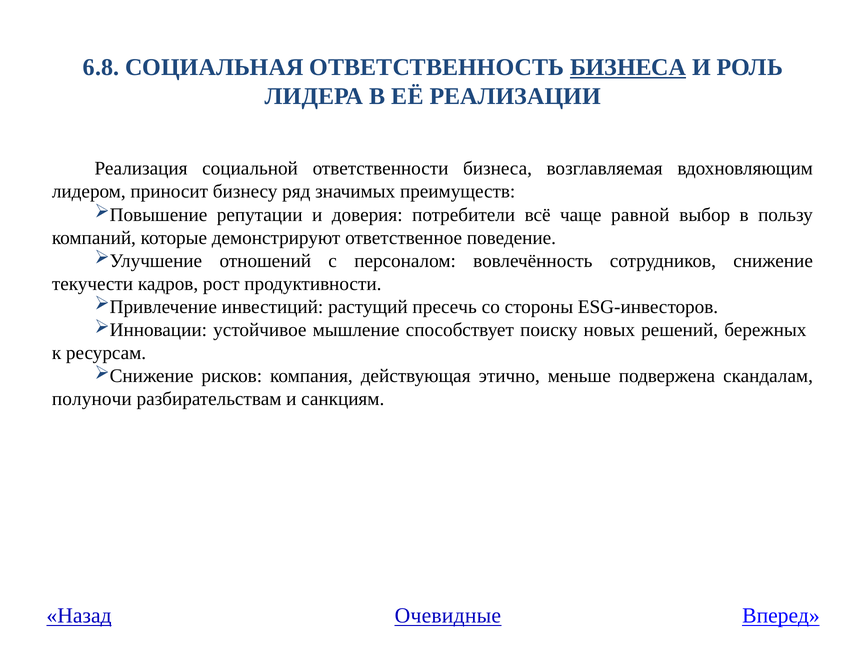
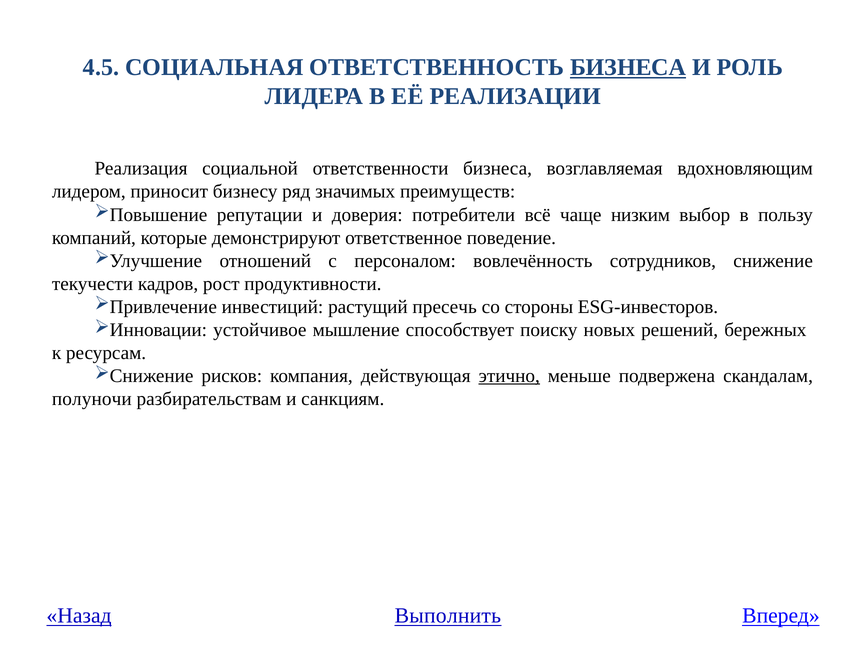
6.8: 6.8 -> 4.5 (101, 67)
равной: равной -> низким (640, 215)
этично underline: none -> present (509, 376)
Очевидные: Очевидные -> Выполнить (448, 616)
